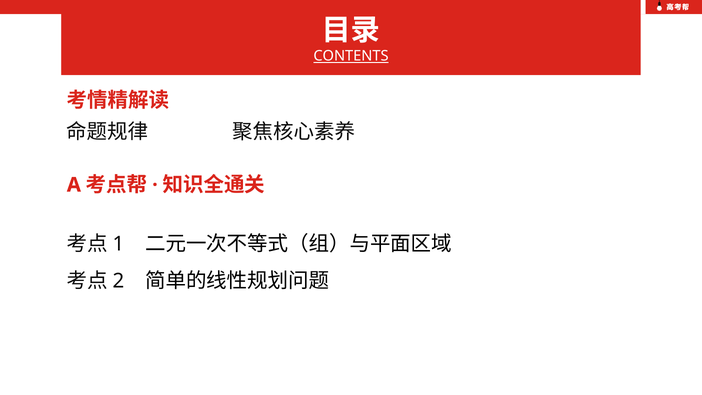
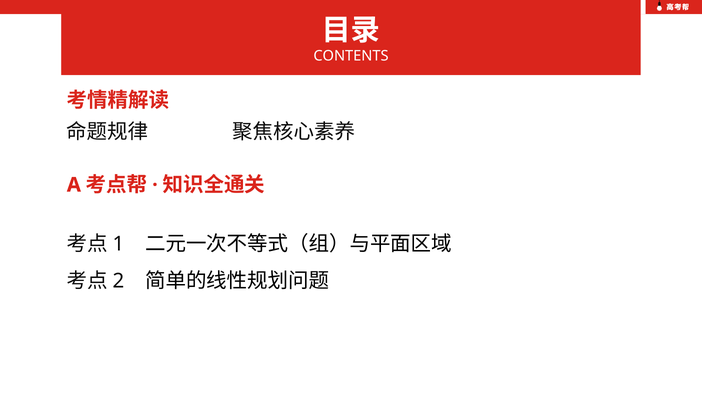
CONTENTS underline: present -> none (351, 56)
